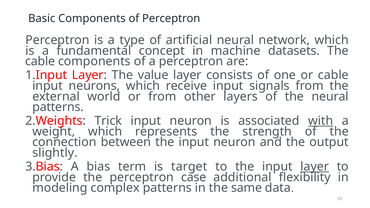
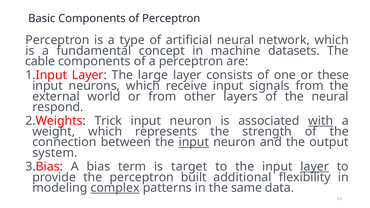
value: value -> large (153, 75)
or cable: cable -> these (333, 75)
patterns: patterns -> respond (58, 107)
input underline: none -> present (194, 142)
slightly: slightly -> system (55, 153)
case: case -> built (194, 177)
complex underline: none -> present (115, 188)
